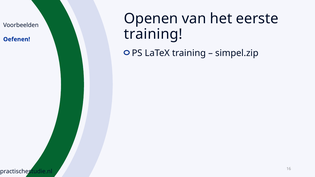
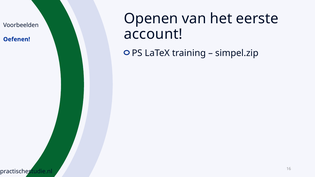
training: training -> account (153, 34)
